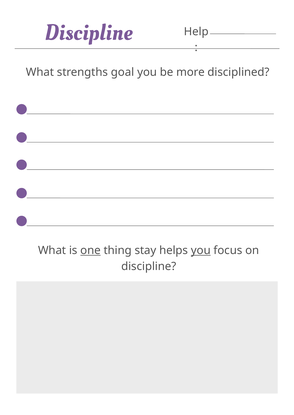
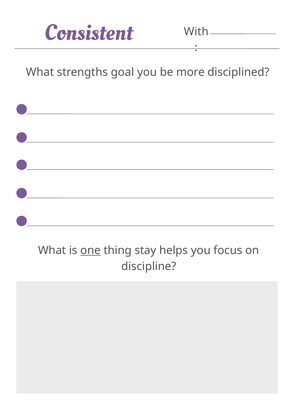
Discipline: Discipline -> Consistent (89, 33)
Help: Help -> With (196, 32)
you underline: present -> none (201, 251)
